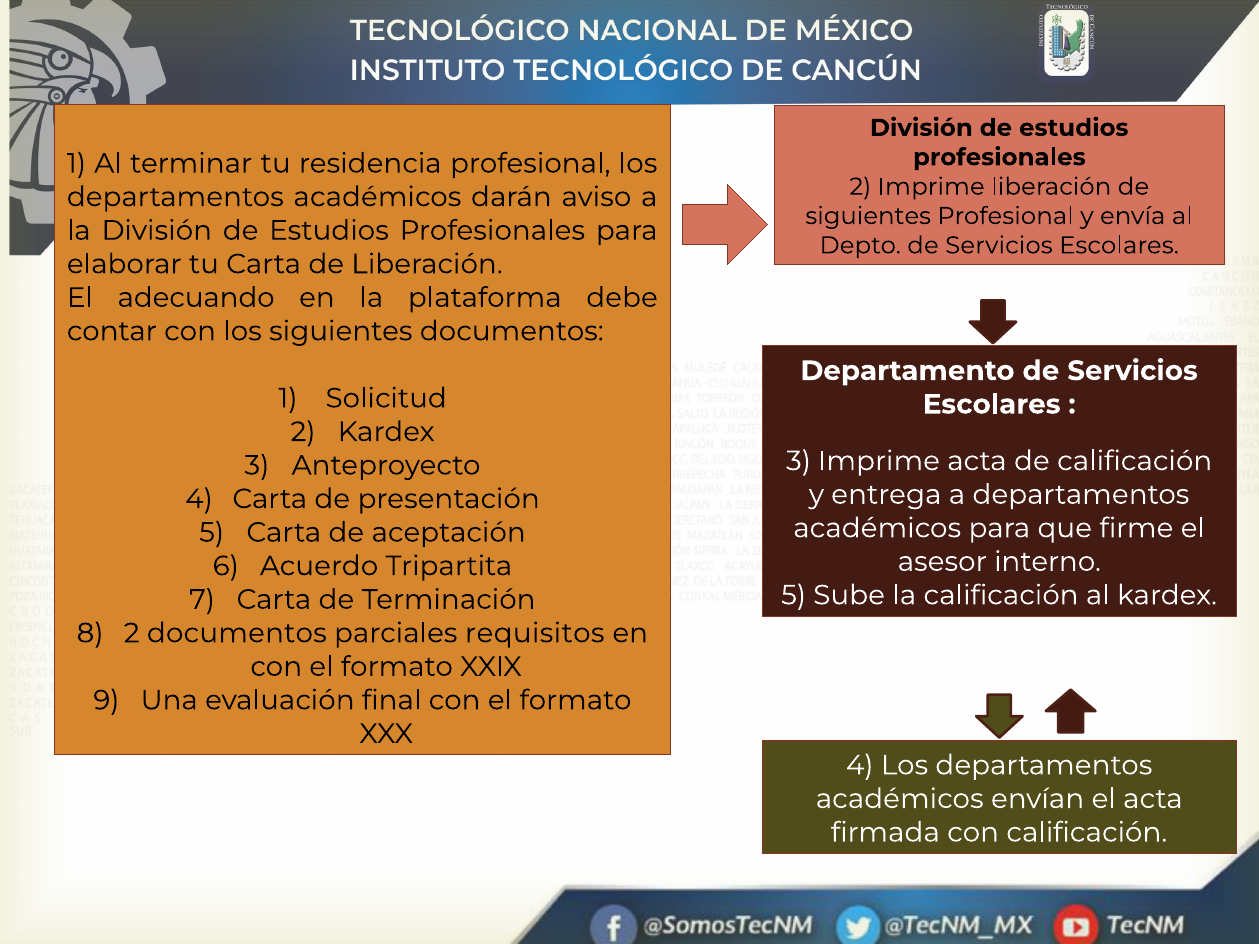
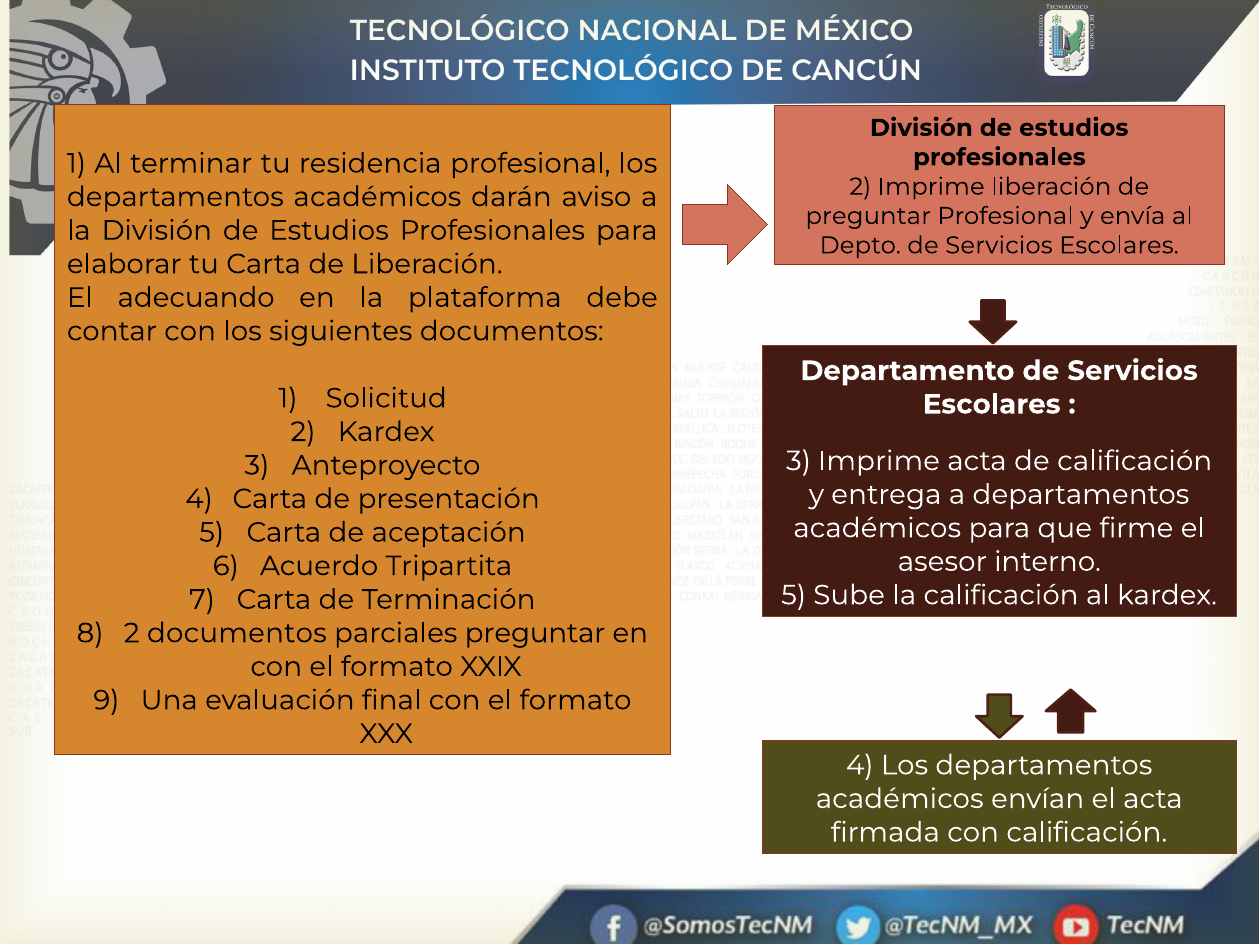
siguientes: siguientes -> preguntar (868, 216)
parciales requisitos: requisitos -> preguntar (535, 633)
